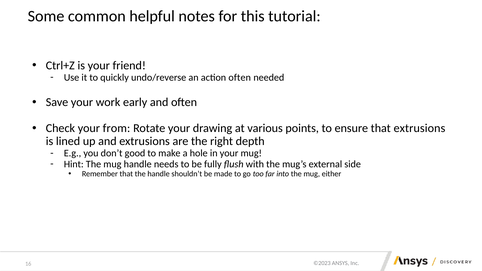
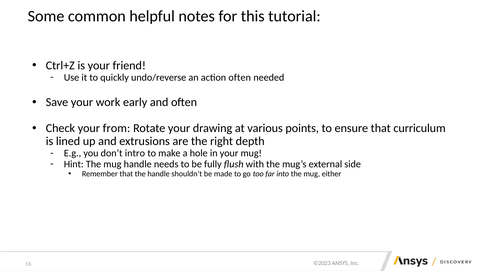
that extrusions: extrusions -> curriculum (420, 128)
good: good -> intro (135, 153)
